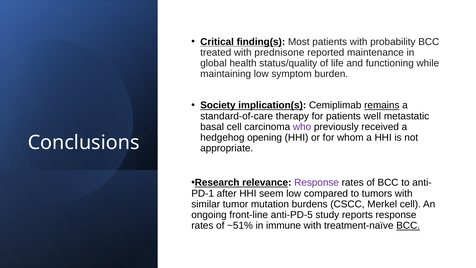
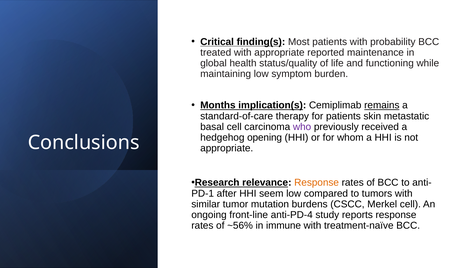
with prednisone: prednisone -> appropriate (279, 52)
Society: Society -> Months (218, 105)
well: well -> skin (372, 116)
Response colour: purple -> orange (317, 183)
anti-PD-5: anti-PD-5 -> anti-PD-4 (292, 215)
~51%: ~51% -> ~56% (240, 225)
BCC underline: present -> none (408, 225)
